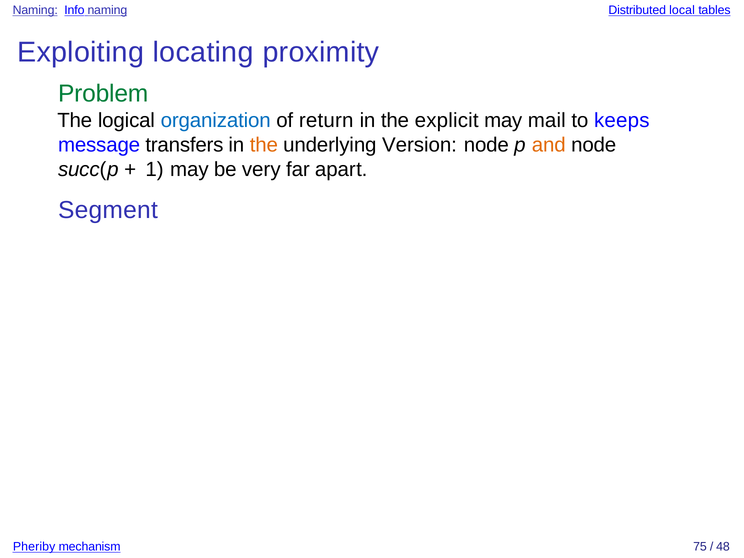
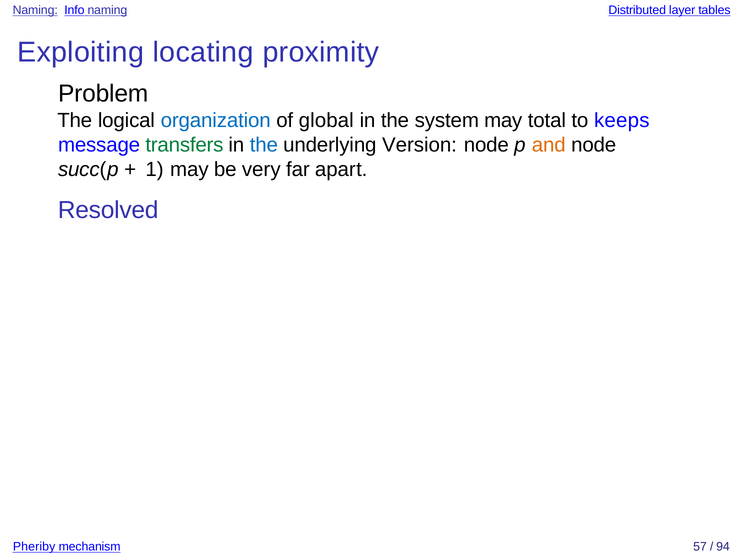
local: local -> layer (682, 10)
Problem colour: green -> black (103, 94)
return: return -> global (326, 121)
explicit: explicit -> system (447, 121)
mail: mail -> total (547, 121)
transfers colour: black -> green (184, 145)
the colour: orange -> blue (264, 145)
Segment: Segment -> Resolved (108, 210)
75: 75 -> 57 (700, 547)
48: 48 -> 94 (723, 547)
